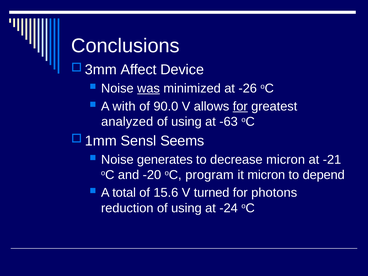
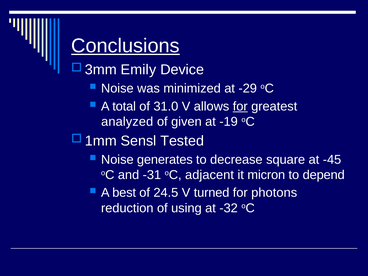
Conclusions underline: none -> present (125, 46)
Affect: Affect -> Emily (138, 70)
was underline: present -> none (149, 88)
-26: -26 -> -29 (248, 88)
with: with -> total (124, 106)
90.0: 90.0 -> 31.0 (166, 106)
using: using -> given (186, 122)
-63: -63 -> -19 (229, 122)
Seems: Seems -> Tested (182, 141)
decrease micron: micron -> square (286, 160)
-21: -21 -> -45 (332, 160)
-20: -20 -> -31 (152, 175)
program: program -> adjacent (210, 175)
total: total -> best (124, 193)
15.6: 15.6 -> 24.5 (166, 193)
-24: -24 -> -32 (229, 208)
